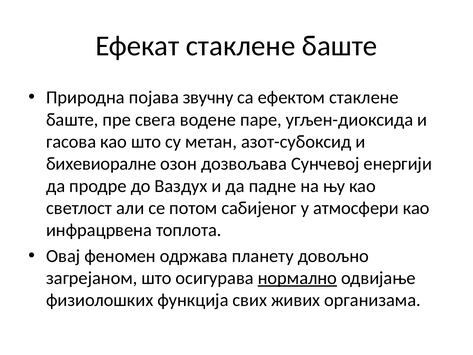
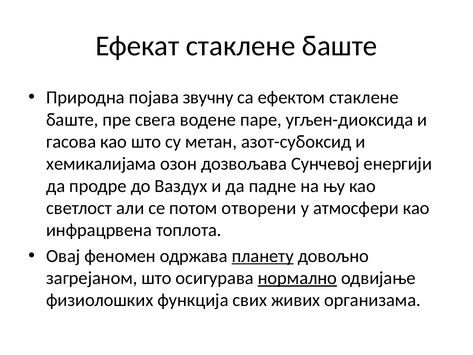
бихевиоралне: бихевиоралне -> хемикалијама (101, 164)
сабијеног: сабијеног -> отворени (259, 208)
планету underline: none -> present (263, 256)
